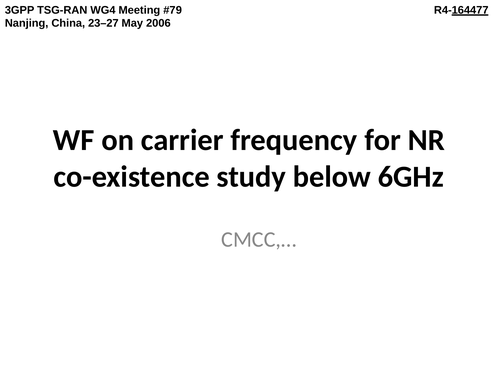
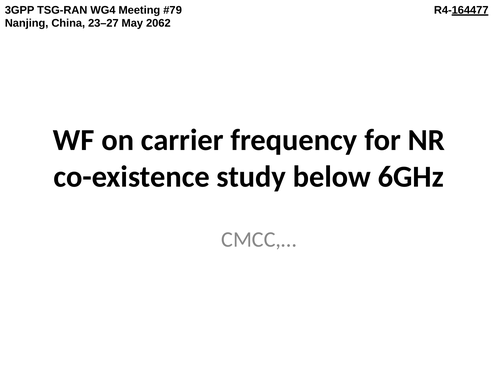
2006: 2006 -> 2062 (158, 23)
